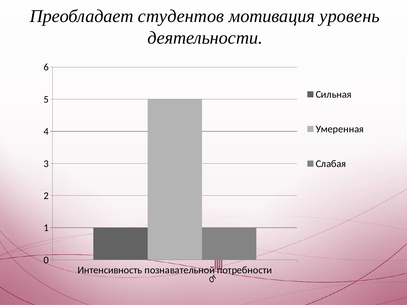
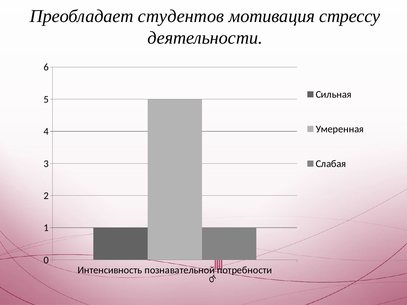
уровень: уровень -> стрессу (350, 16)
